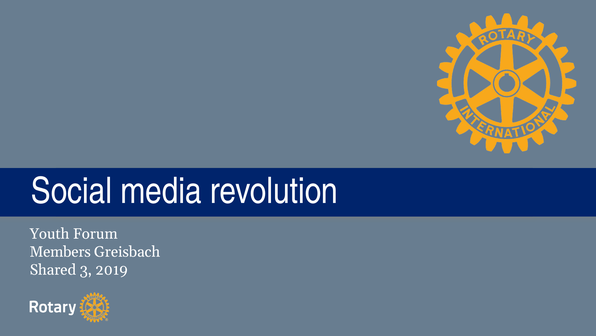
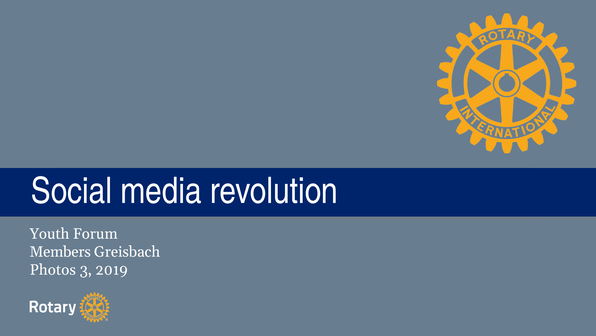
Shared: Shared -> Photos (53, 269)
